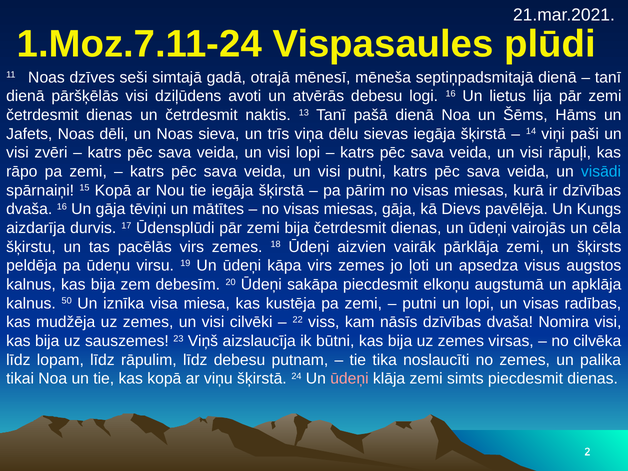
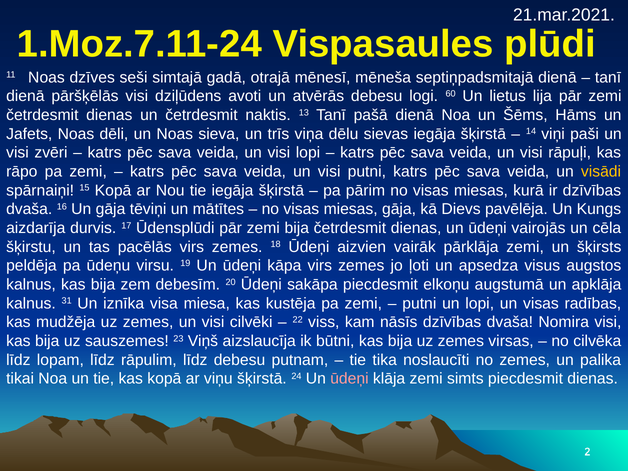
logi 16: 16 -> 60 (451, 94)
visādi colour: light blue -> yellow (601, 172)
50: 50 -> 31 (67, 301)
